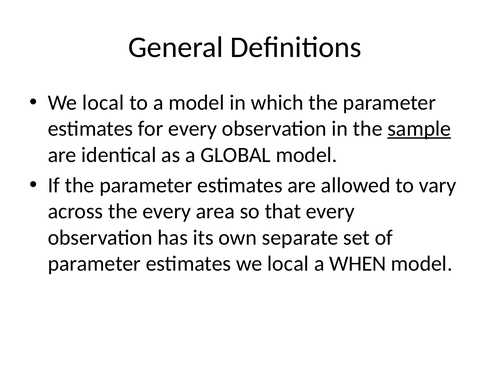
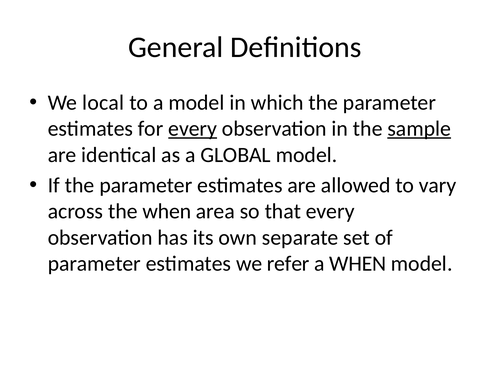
every underline: none -> present (193, 129)
the every: every -> when (167, 212)
estimates we local: local -> refer (288, 264)
